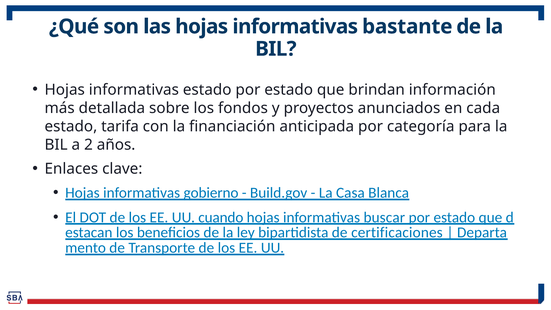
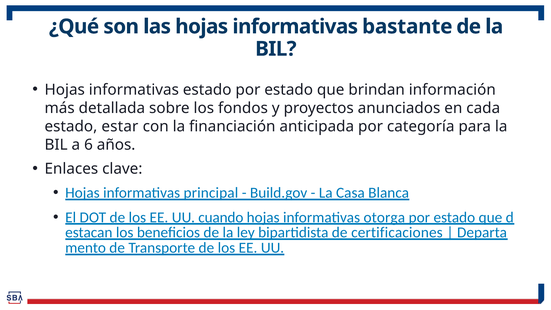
tarifa: tarifa -> estar (120, 126)
2: 2 -> 6 (88, 145)
gobierno: gobierno -> principal (211, 193)
buscar: buscar -> otorga (384, 217)
